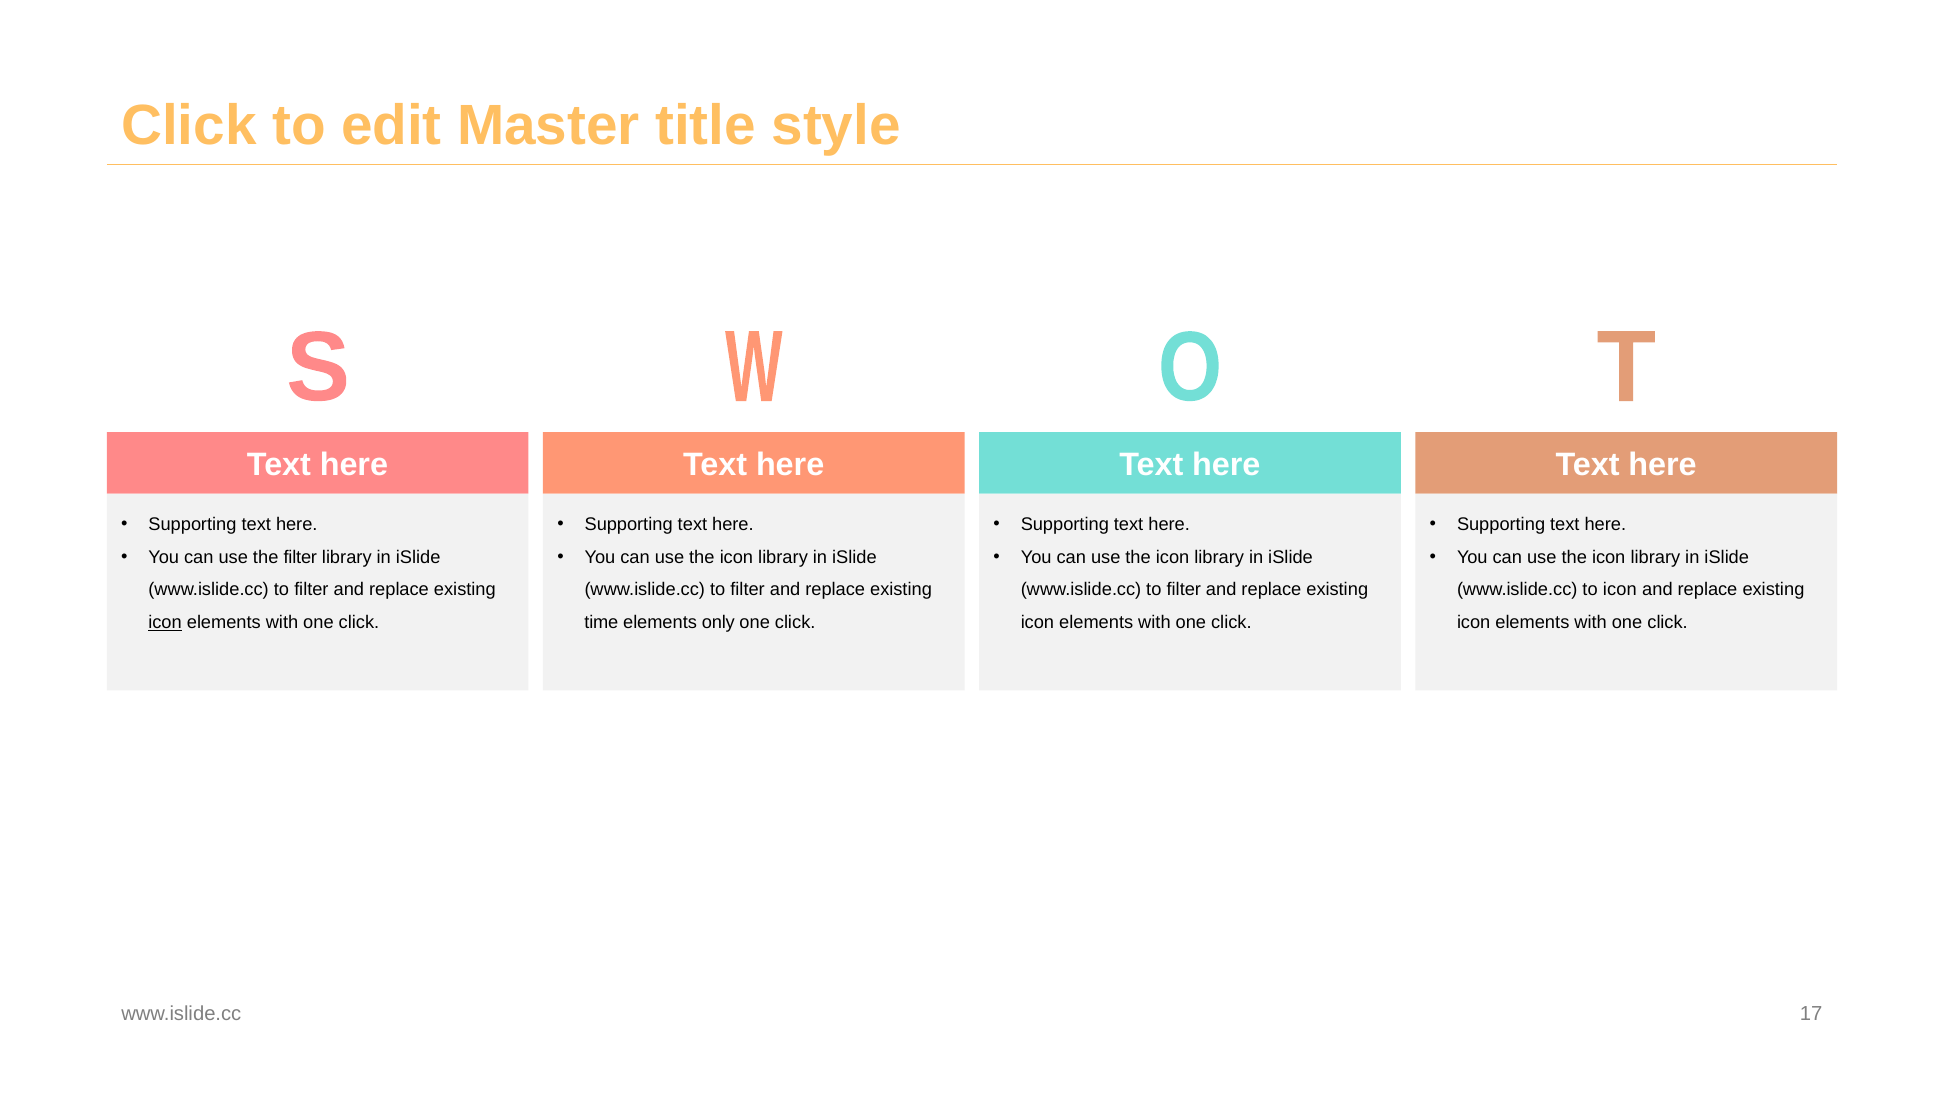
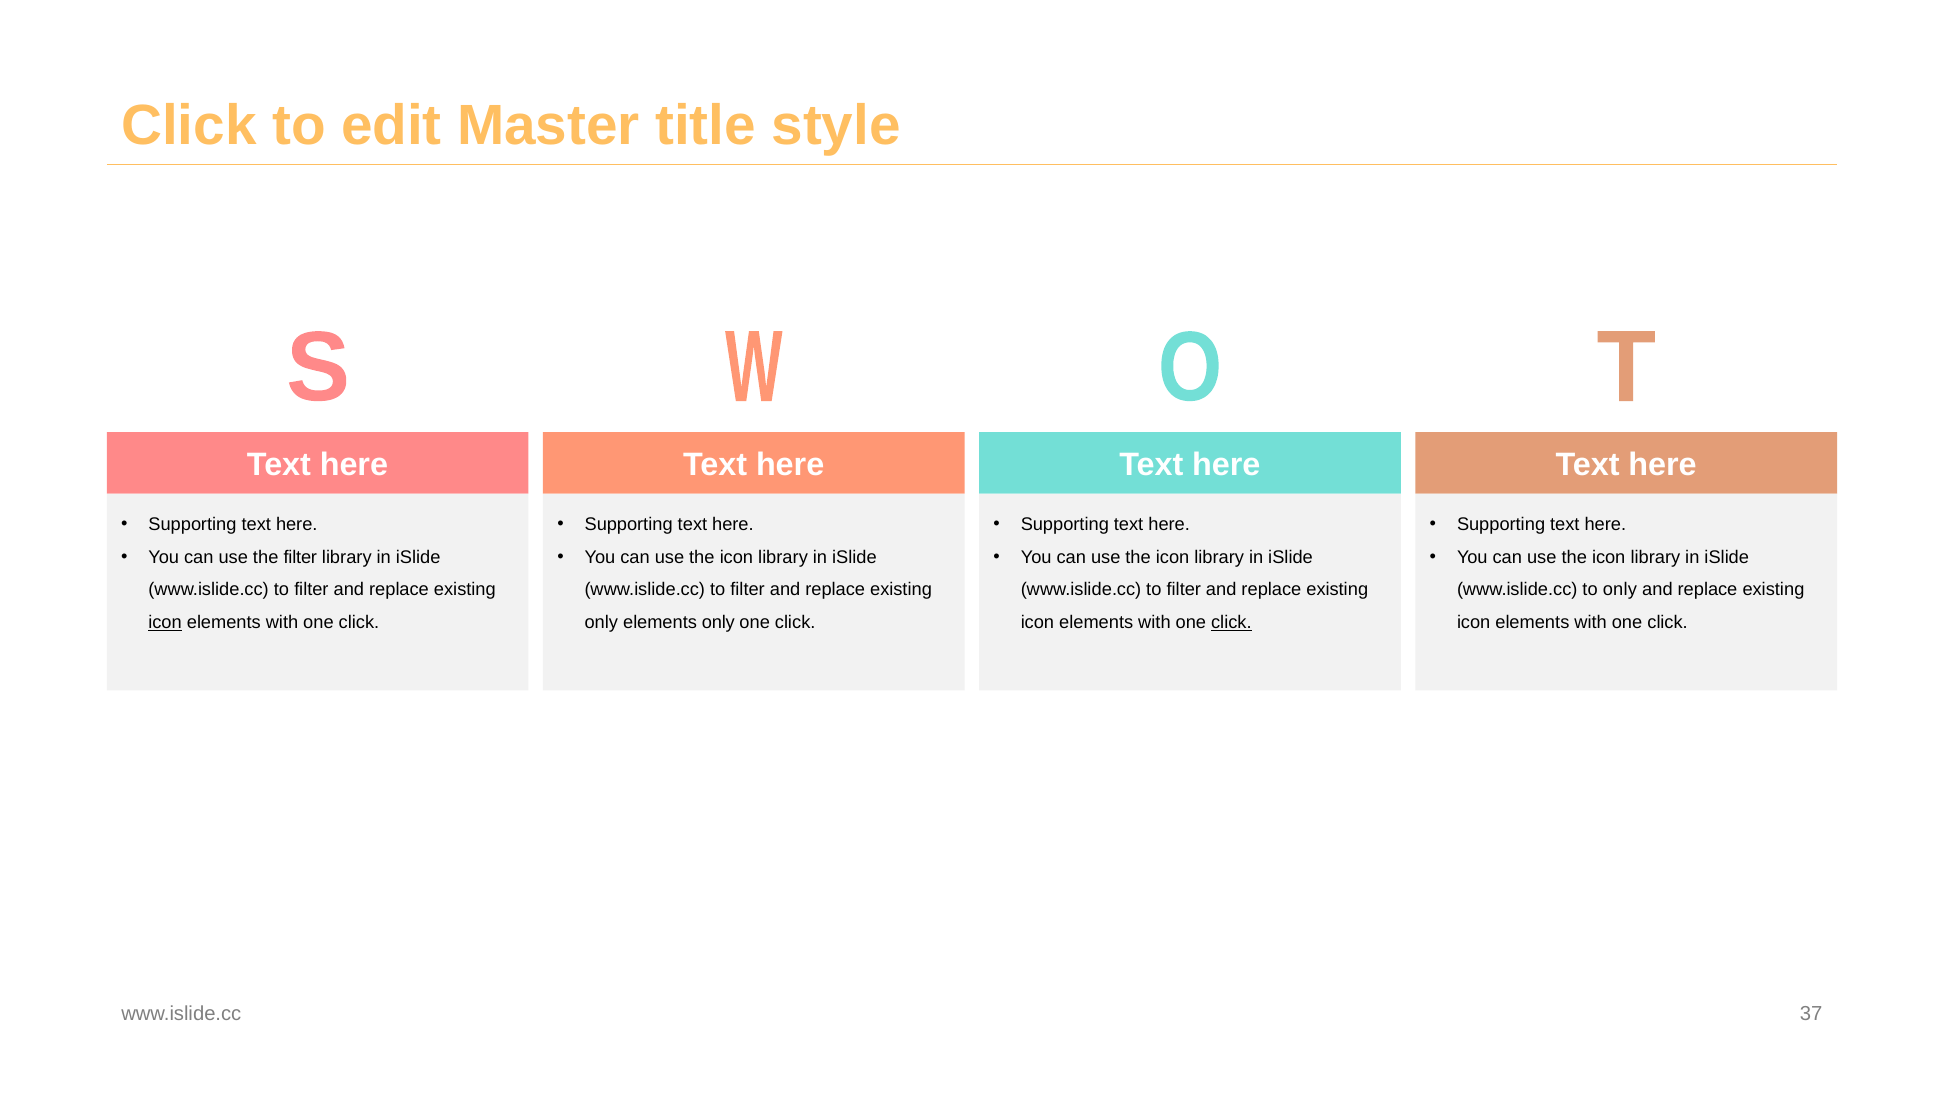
to icon: icon -> only (1620, 590)
time: time -> only (601, 623)
click underline: none -> present (1231, 623)
17: 17 -> 37 (1811, 1013)
